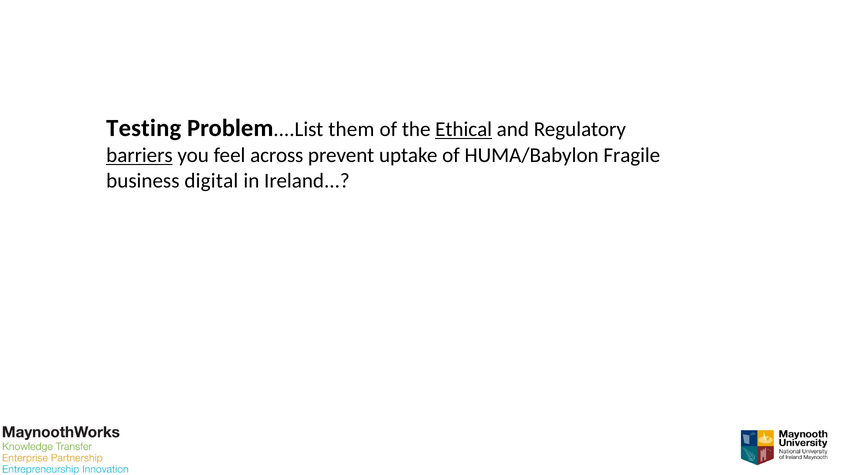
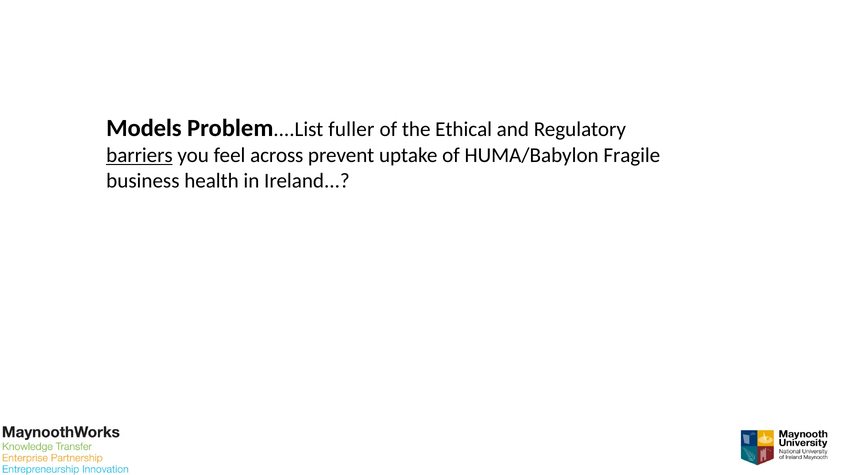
Testing: Testing -> Models (144, 128)
them: them -> fuller (351, 129)
Ethical underline: present -> none (464, 129)
digital: digital -> health (211, 181)
